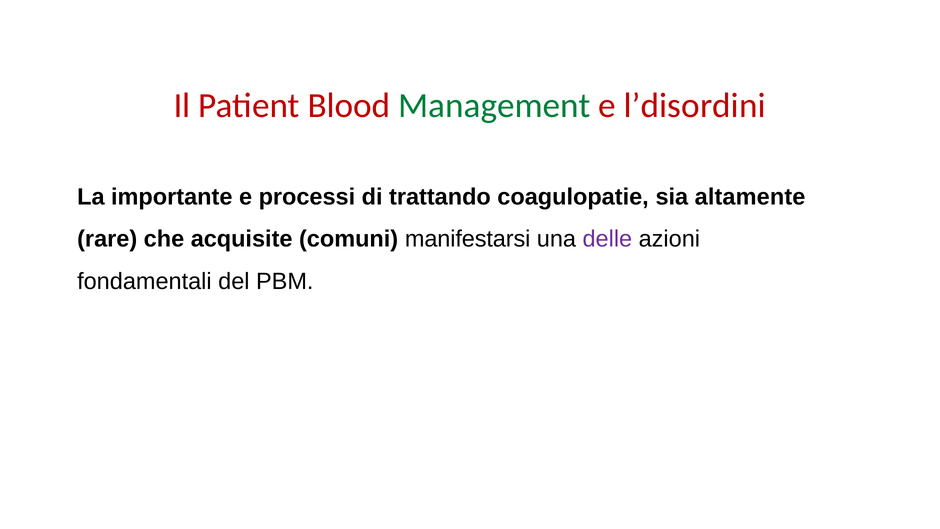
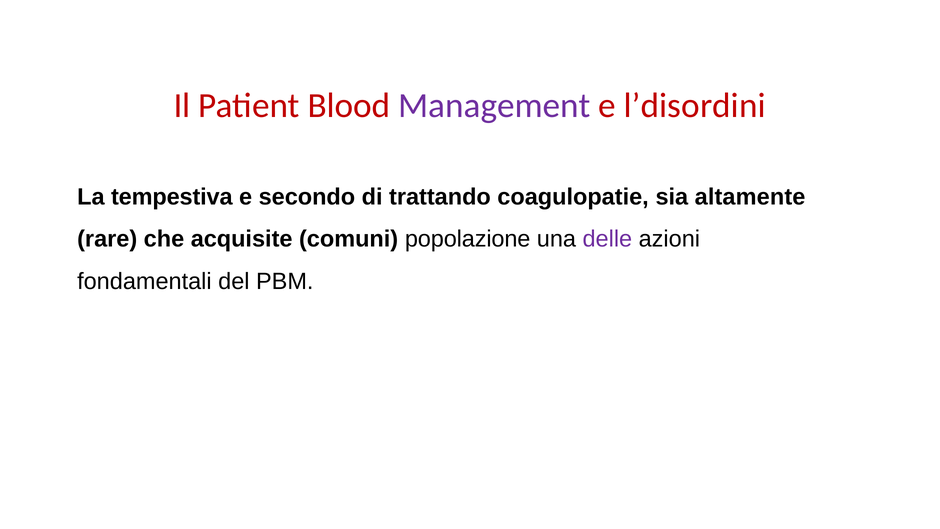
Management colour: green -> purple (494, 105)
importante: importante -> tempestiva (172, 197)
processi: processi -> secondo (307, 197)
manifestarsi: manifestarsi -> popolazione (468, 239)
